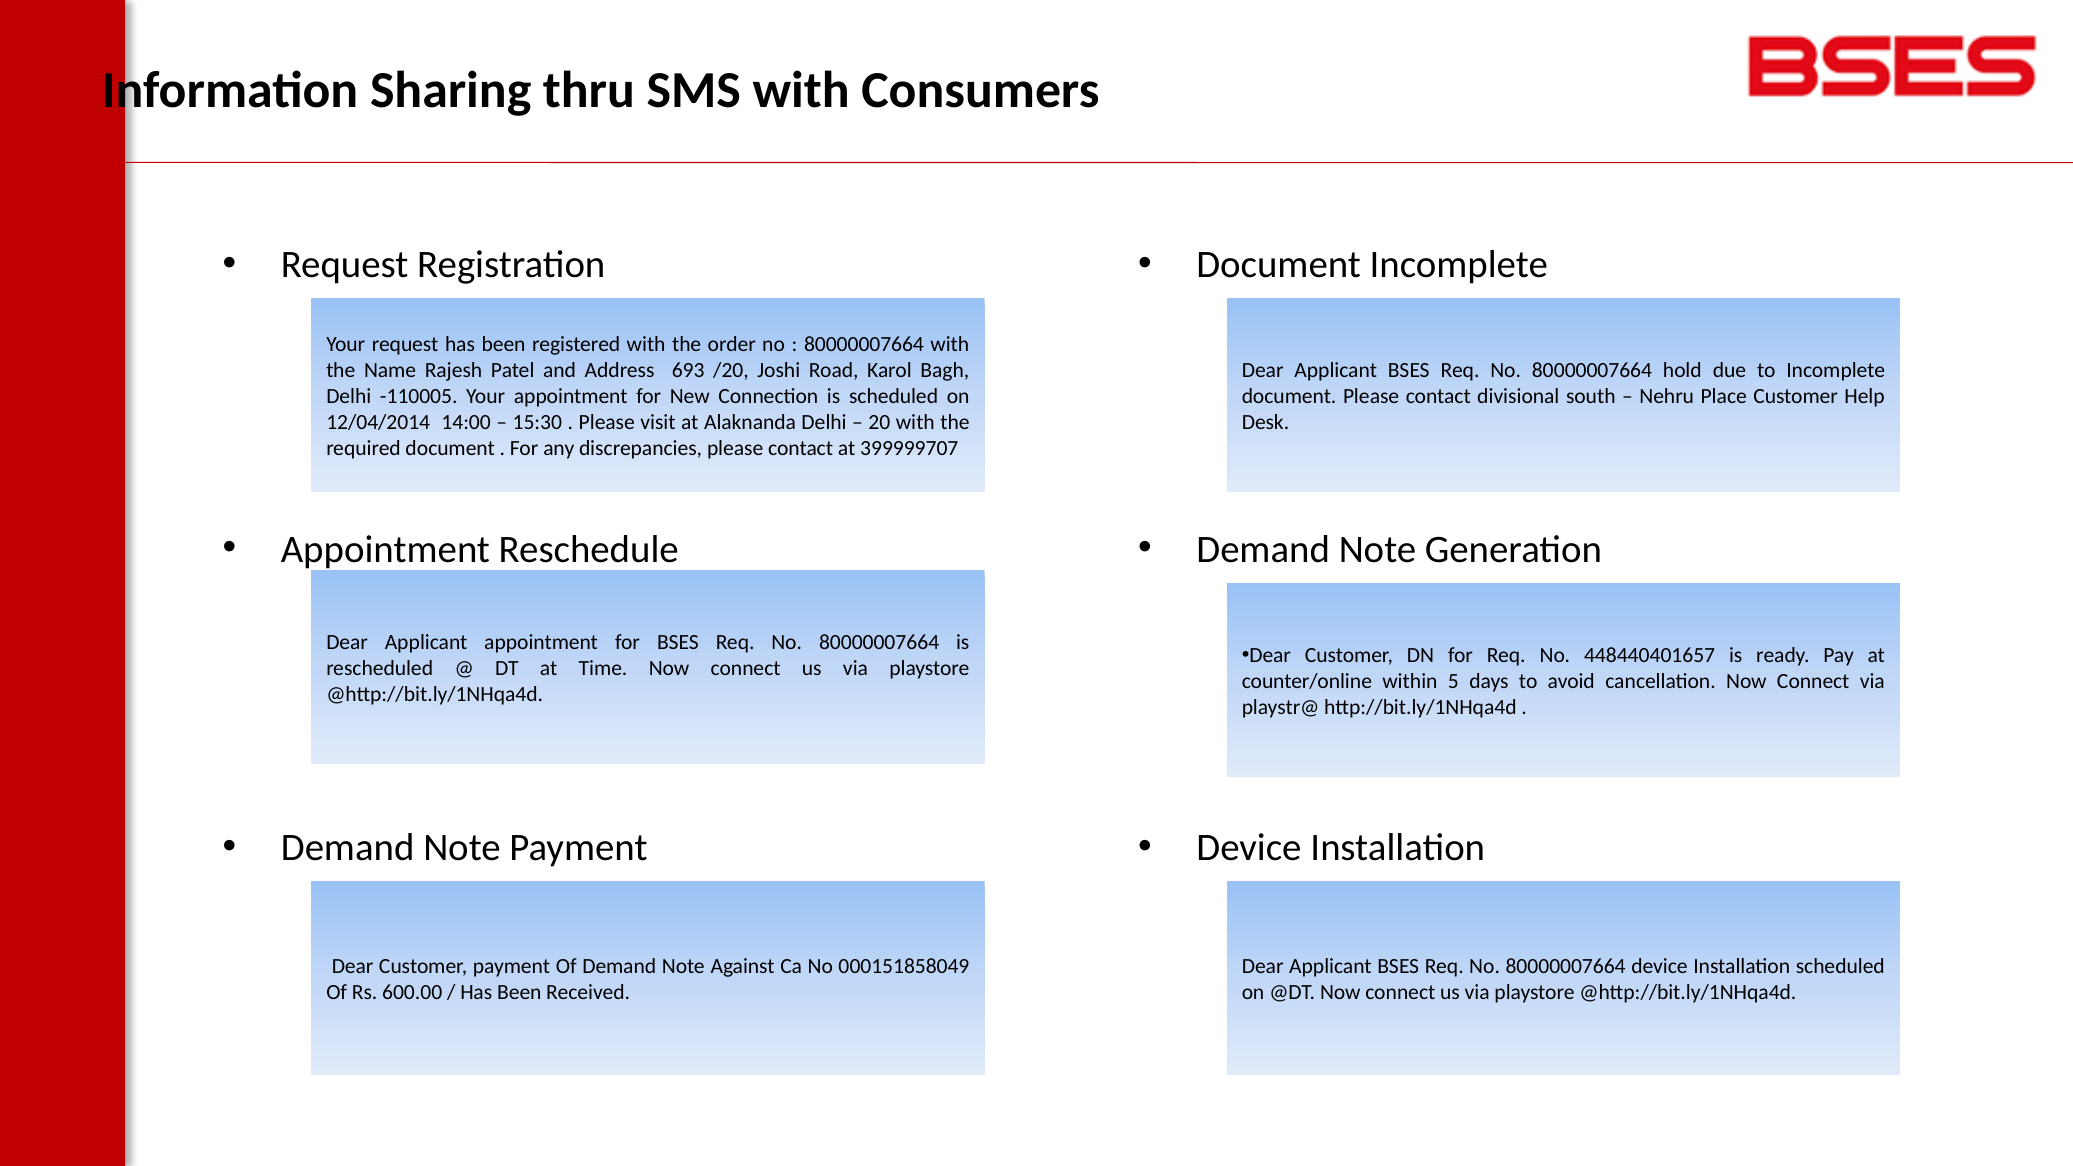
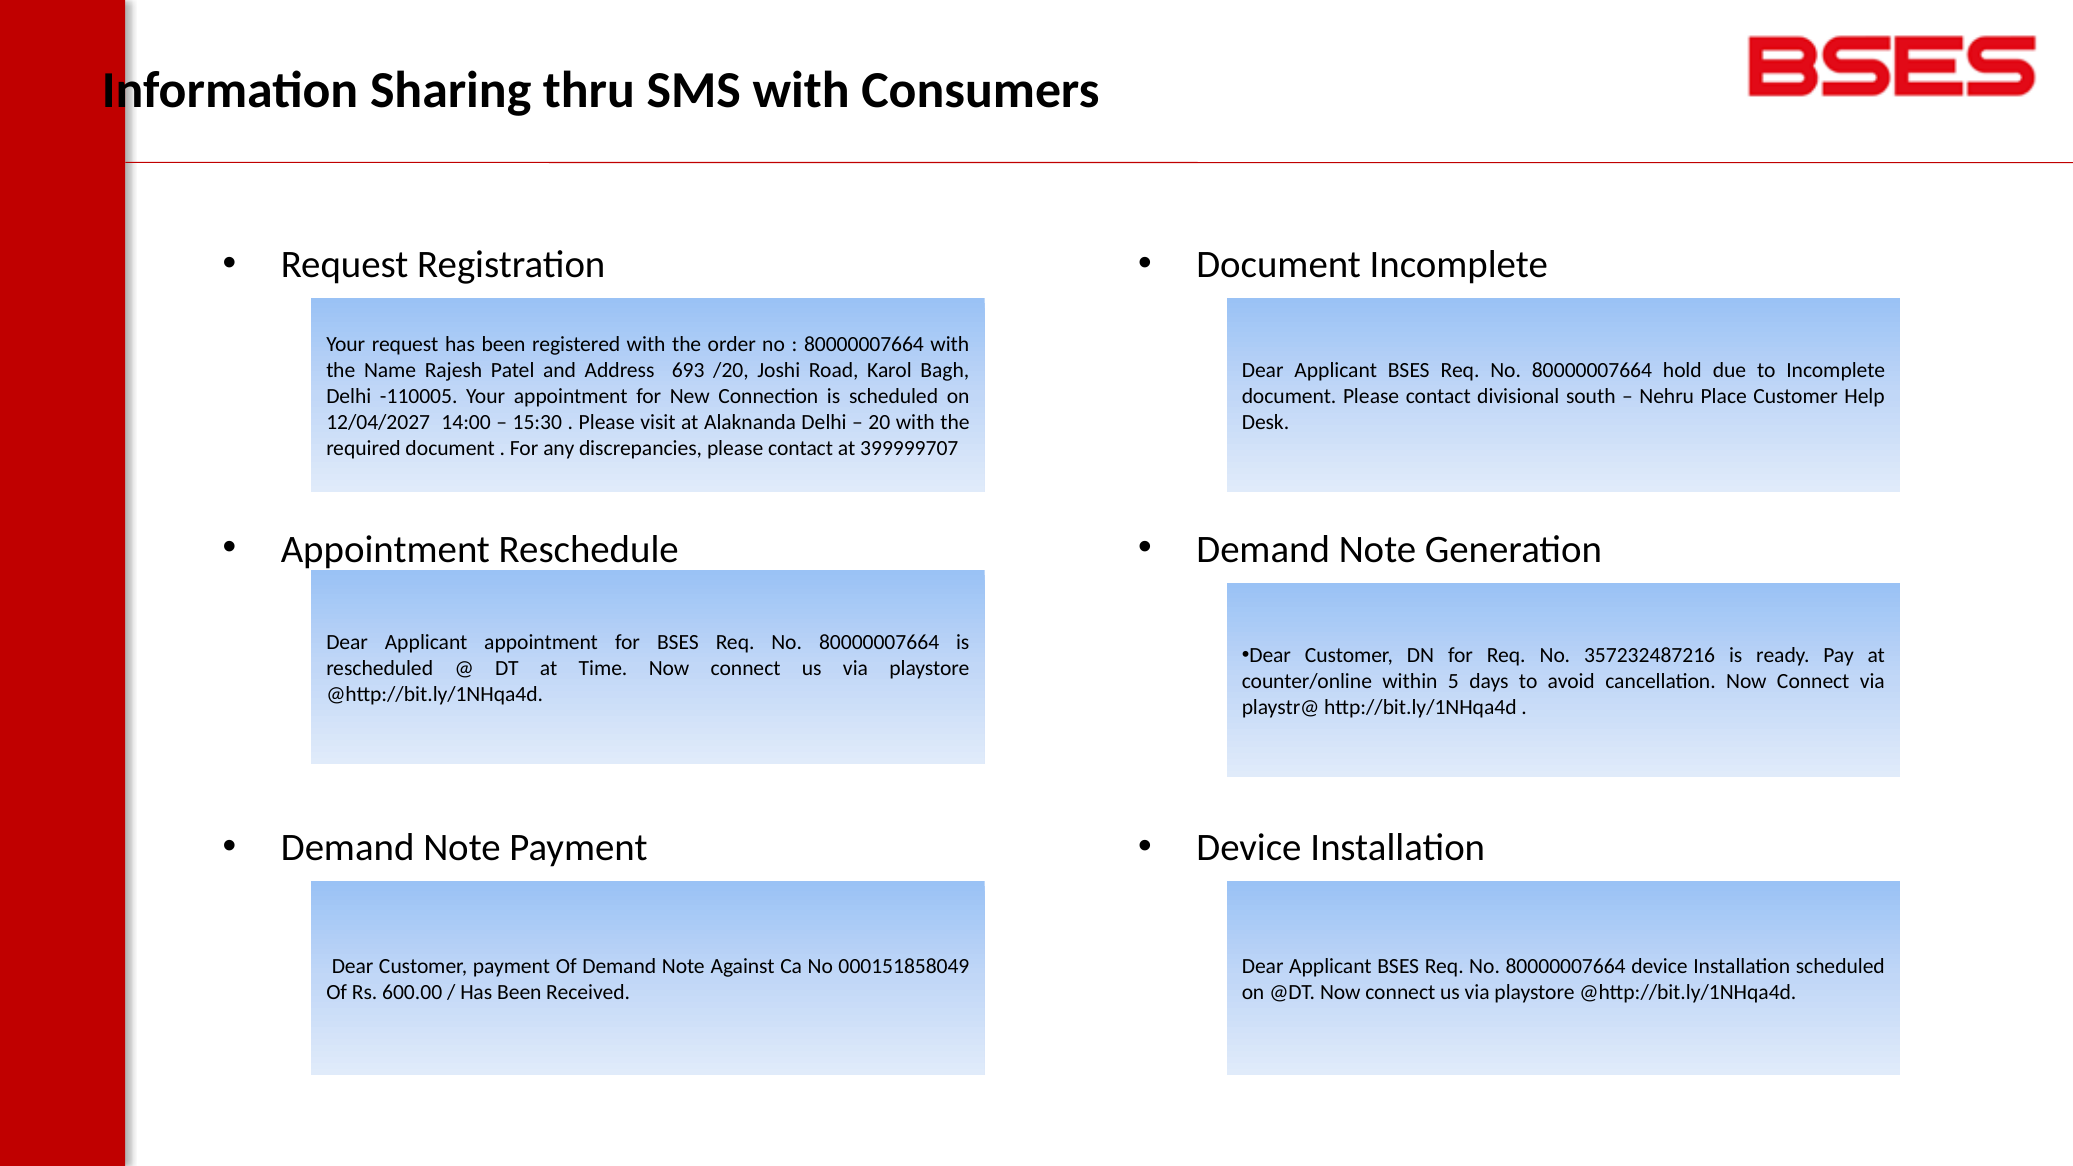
12/04/2014: 12/04/2014 -> 12/04/2027 (378, 423)
448440401657: 448440401657 -> 357232487216 (1650, 656)
